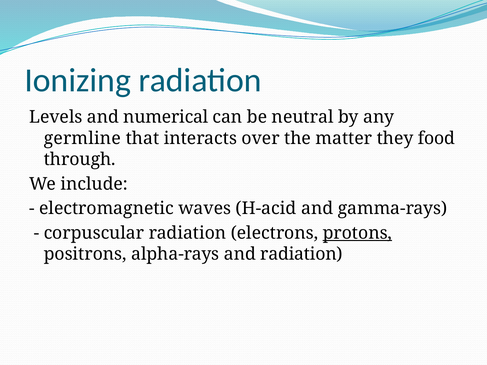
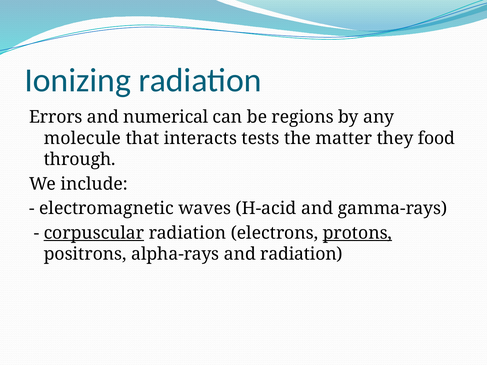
Levels: Levels -> Errors (56, 117)
neutral: neutral -> regions (303, 117)
germline: germline -> molecule (82, 138)
over: over -> tests (261, 138)
corpuscular underline: none -> present (94, 233)
